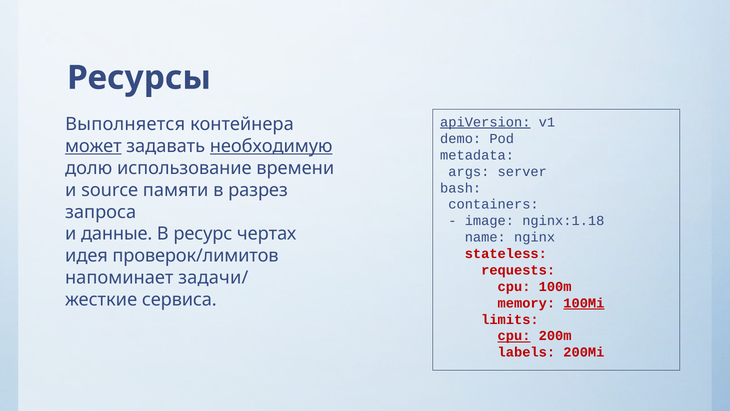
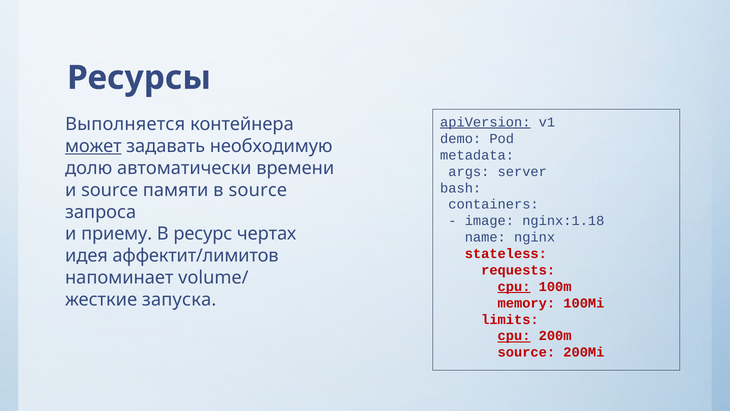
необходимую underline: present -> none (271, 146)
использование: использование -> автоматически (184, 168)
в разрез: разрез -> source (258, 190)
данные: данные -> приему (117, 234)
проверок/лимитов: проверок/лимитов -> аффектит/лимитов (196, 256)
задачи/: задачи/ -> volume/ (213, 278)
cpu underline: none -> present (514, 286)
сервиса: сервиса -> запуска (179, 300)
100Mi underline: present -> none (584, 303)
labels: labels -> source (526, 352)
